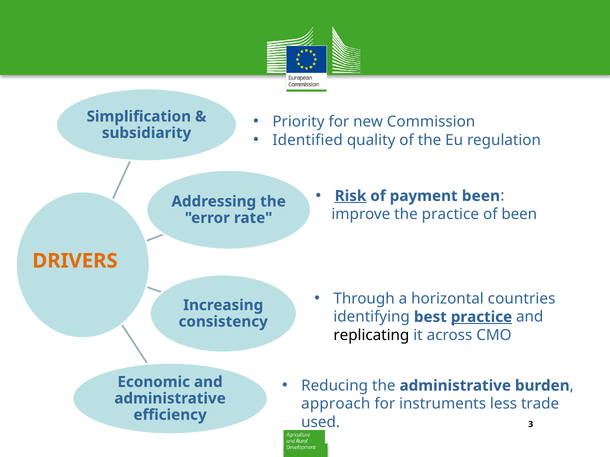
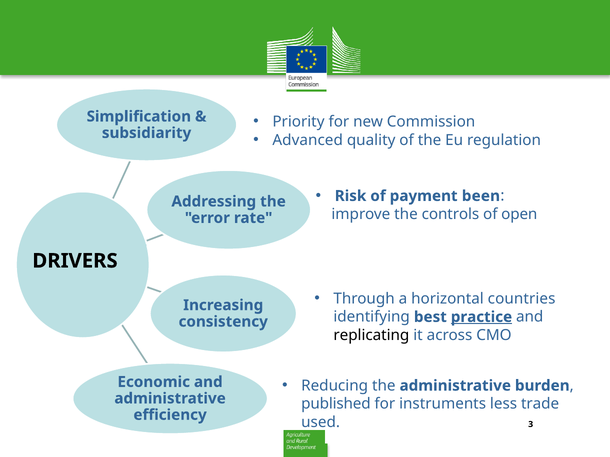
Identified: Identified -> Advanced (308, 140)
Risk underline: present -> none (351, 196)
the practice: practice -> controls (450, 214)
of been: been -> open (519, 214)
DRIVERS colour: orange -> black (75, 261)
approach: approach -> published (336, 404)
